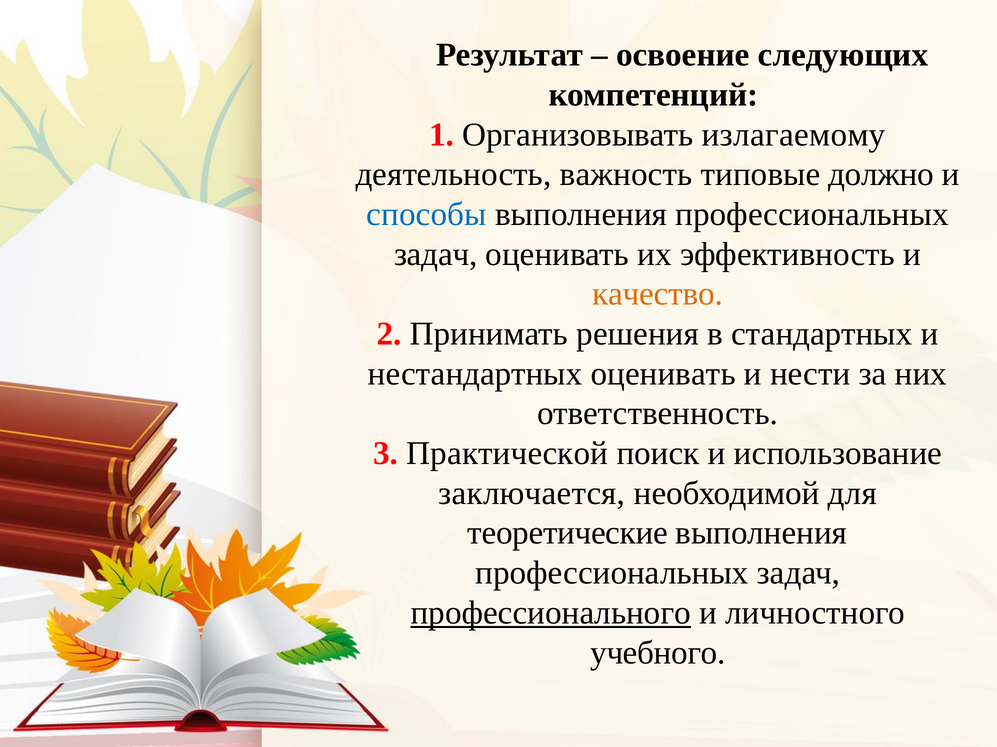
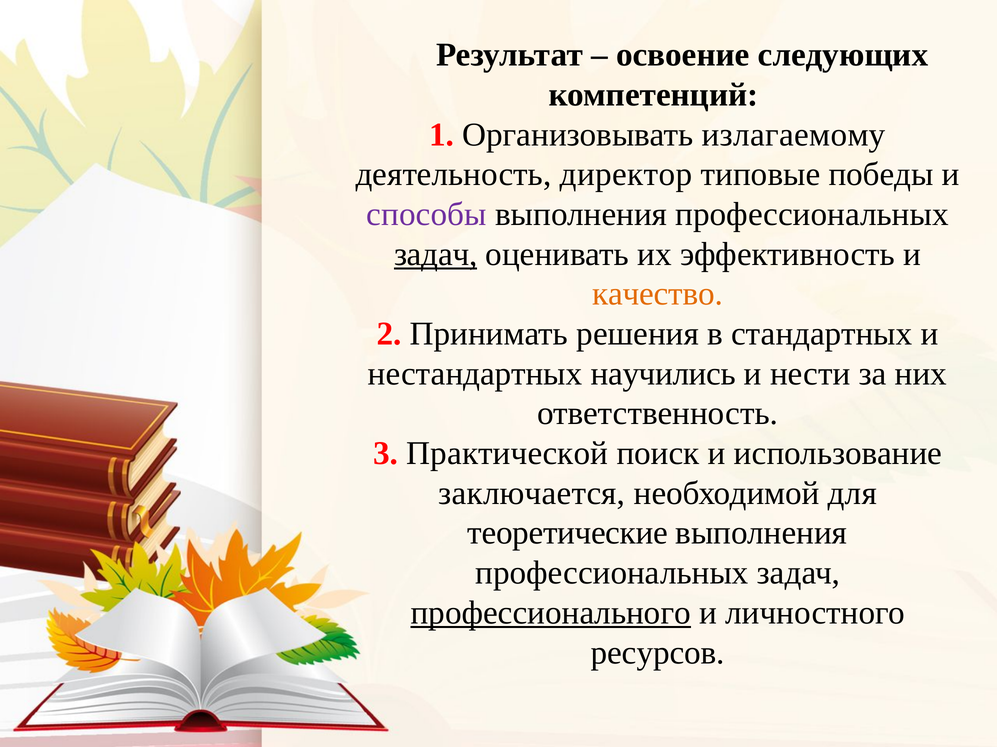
важность: важность -> директор (626, 175)
должно: должно -> победы (881, 175)
способы colour: blue -> purple (427, 215)
задач underline: none -> present (436, 254)
нестандартных оценивать: оценивать -> научились (663, 374)
учебного: учебного -> ресурсов (658, 653)
